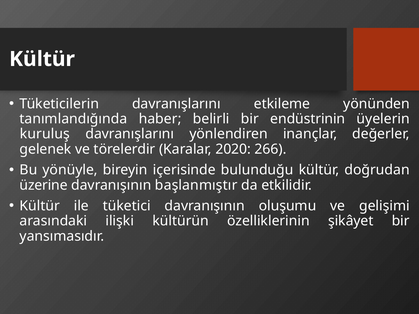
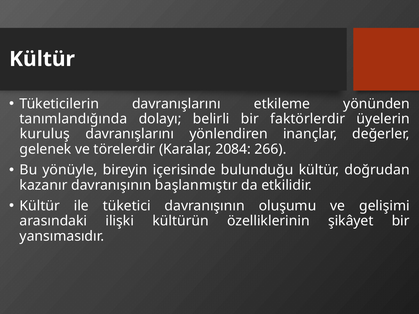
haber: haber -> dolayı (160, 119)
endüstrinin: endüstrinin -> faktörlerdir (308, 119)
2020: 2020 -> 2084 (233, 149)
üzerine: üzerine -> kazanır (44, 185)
